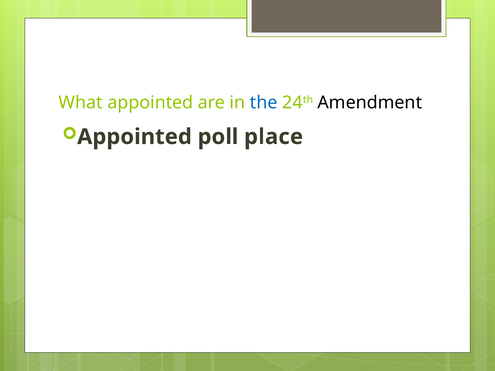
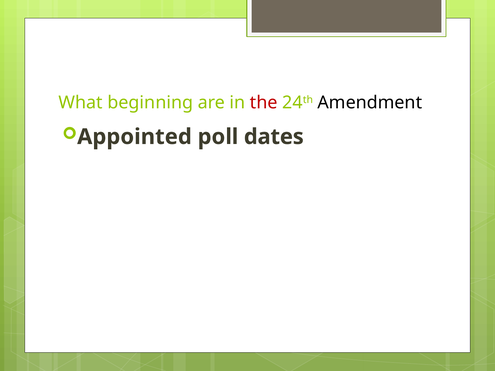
What appointed: appointed -> beginning (150, 103)
the colour: blue -> red (264, 103)
place: place -> dates (274, 137)
